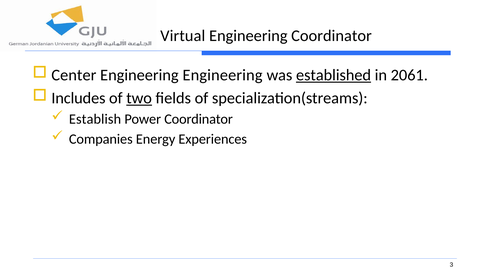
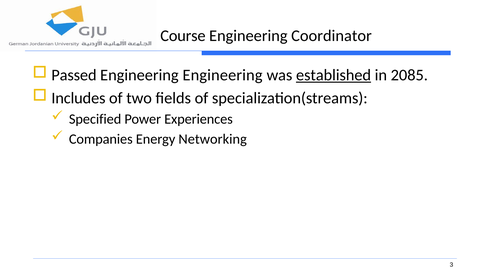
Virtual: Virtual -> Course (183, 36)
Center: Center -> Passed (74, 75)
2061: 2061 -> 2085 (409, 75)
two underline: present -> none (139, 98)
Establish: Establish -> Specified (95, 119)
Power Coordinator: Coordinator -> Experiences (199, 119)
Experiences: Experiences -> Networking (213, 139)
